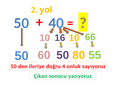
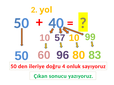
16: 16 -> 57 (60, 38)
66: 66 -> 99 (90, 37)
60 50: 50 -> 96 (63, 55)
55: 55 -> 83 (95, 55)
